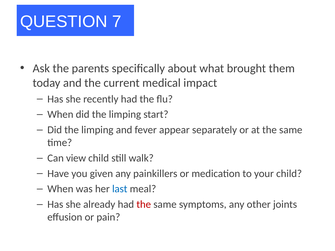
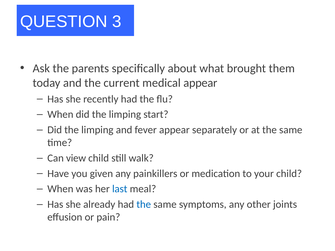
7: 7 -> 3 (117, 22)
medical impact: impact -> appear (200, 83)
the colour: red -> blue (144, 205)
